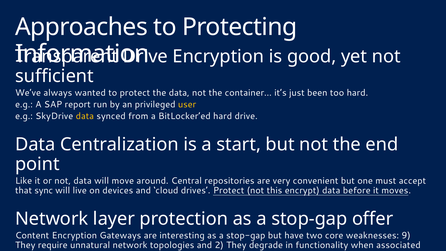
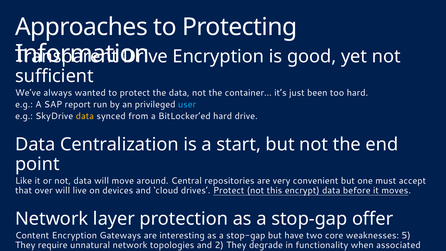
user colour: yellow -> light blue (187, 104)
that sync: sync -> over (44, 190)
9: 9 -> 5 (406, 235)
